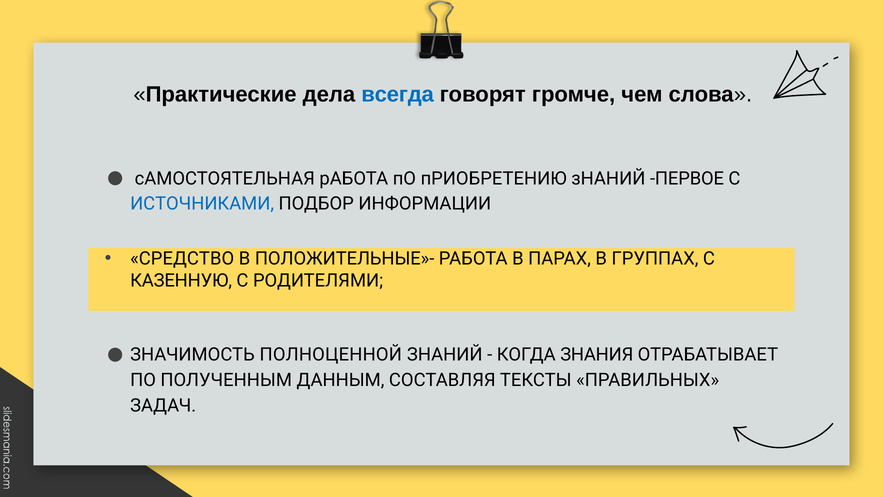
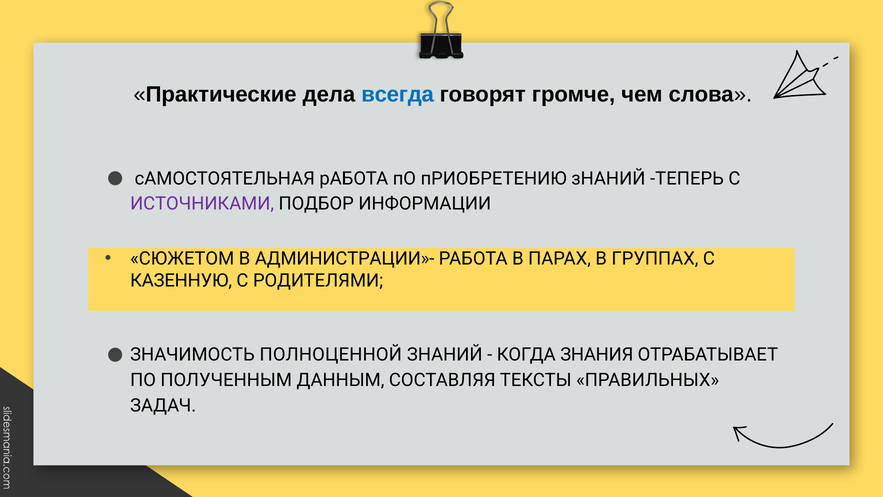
ПЕРВОЕ: ПЕРВОЕ -> ТЕПЕРЬ (687, 178)
ИСТОЧНИКАМИ colour: blue -> purple (202, 204)
СРЕДСТВО: СРЕДСТВО -> СЮЖЕТОМ (182, 258)
ПОЛОЖИТЕЛЬНЫЕ»-: ПОЛОЖИТЕЛЬНЫЕ»- -> АДМИНИСТРАЦИИ»- (345, 258)
